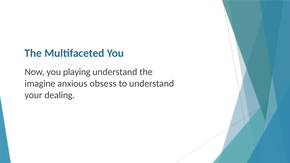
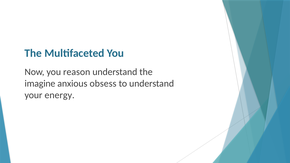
playing: playing -> reason (77, 72)
dealing: dealing -> energy (60, 95)
